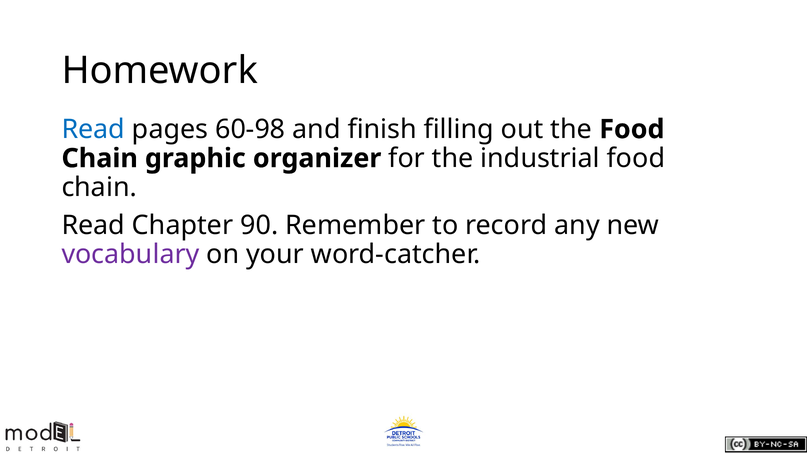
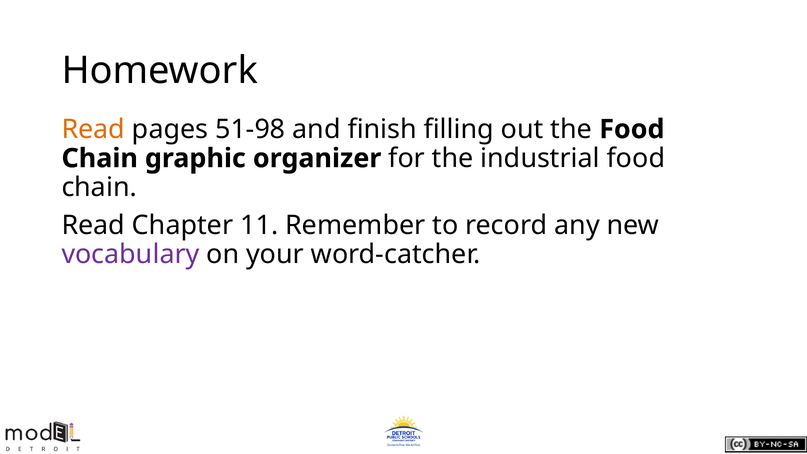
Read colour: blue -> orange (93, 129)
60-98: 60-98 -> 51-98 (250, 129)
90: 90 -> 11 (259, 225)
